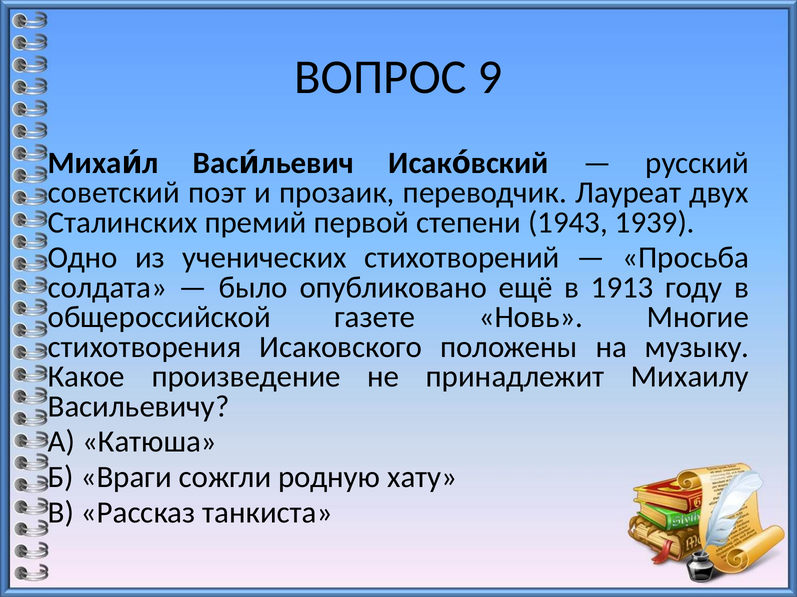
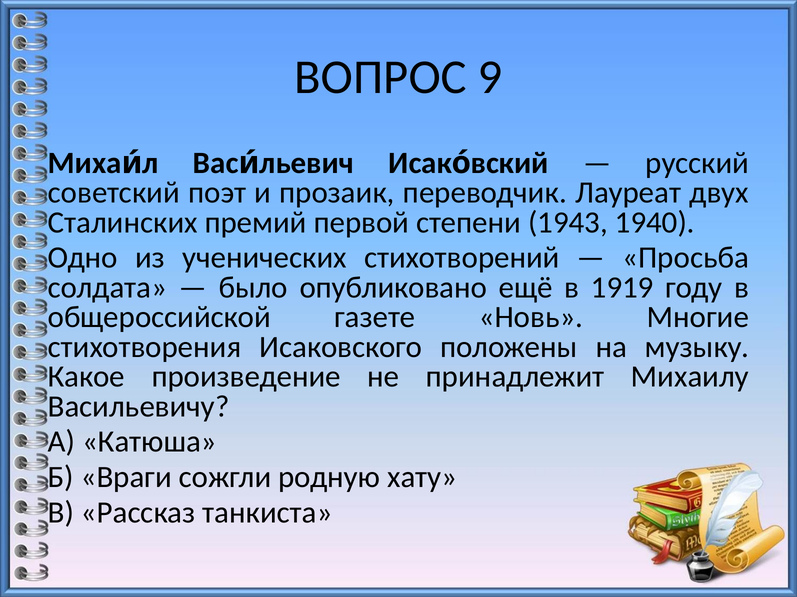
1939: 1939 -> 1940 (655, 223)
1913: 1913 -> 1919 (622, 288)
